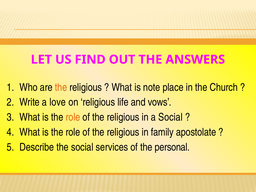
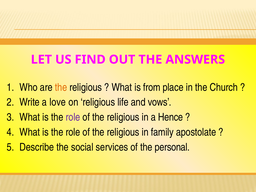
note: note -> from (152, 87)
role colour: orange -> purple (73, 117)
a Social: Social -> Hence (171, 117)
